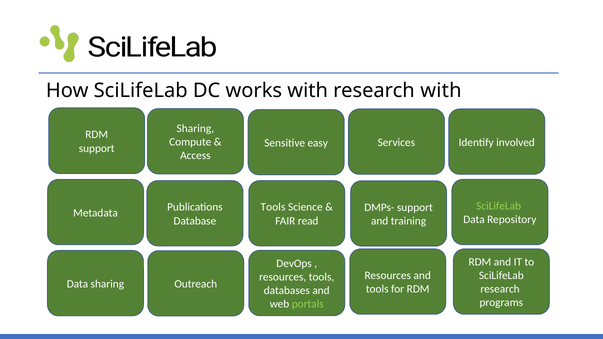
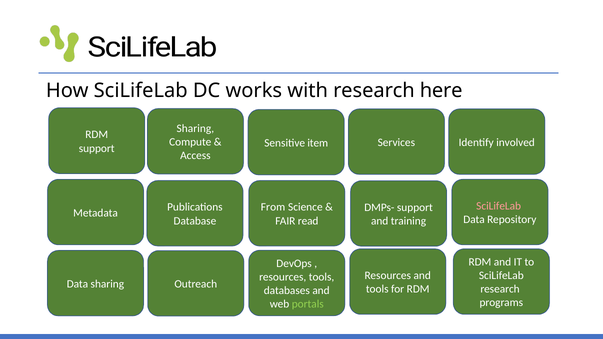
research with: with -> here (441, 91)
easy: easy -> item (318, 143)
SciLifeLab colour: light green -> pink (499, 206)
Tools: Tools -> From (273, 207)
